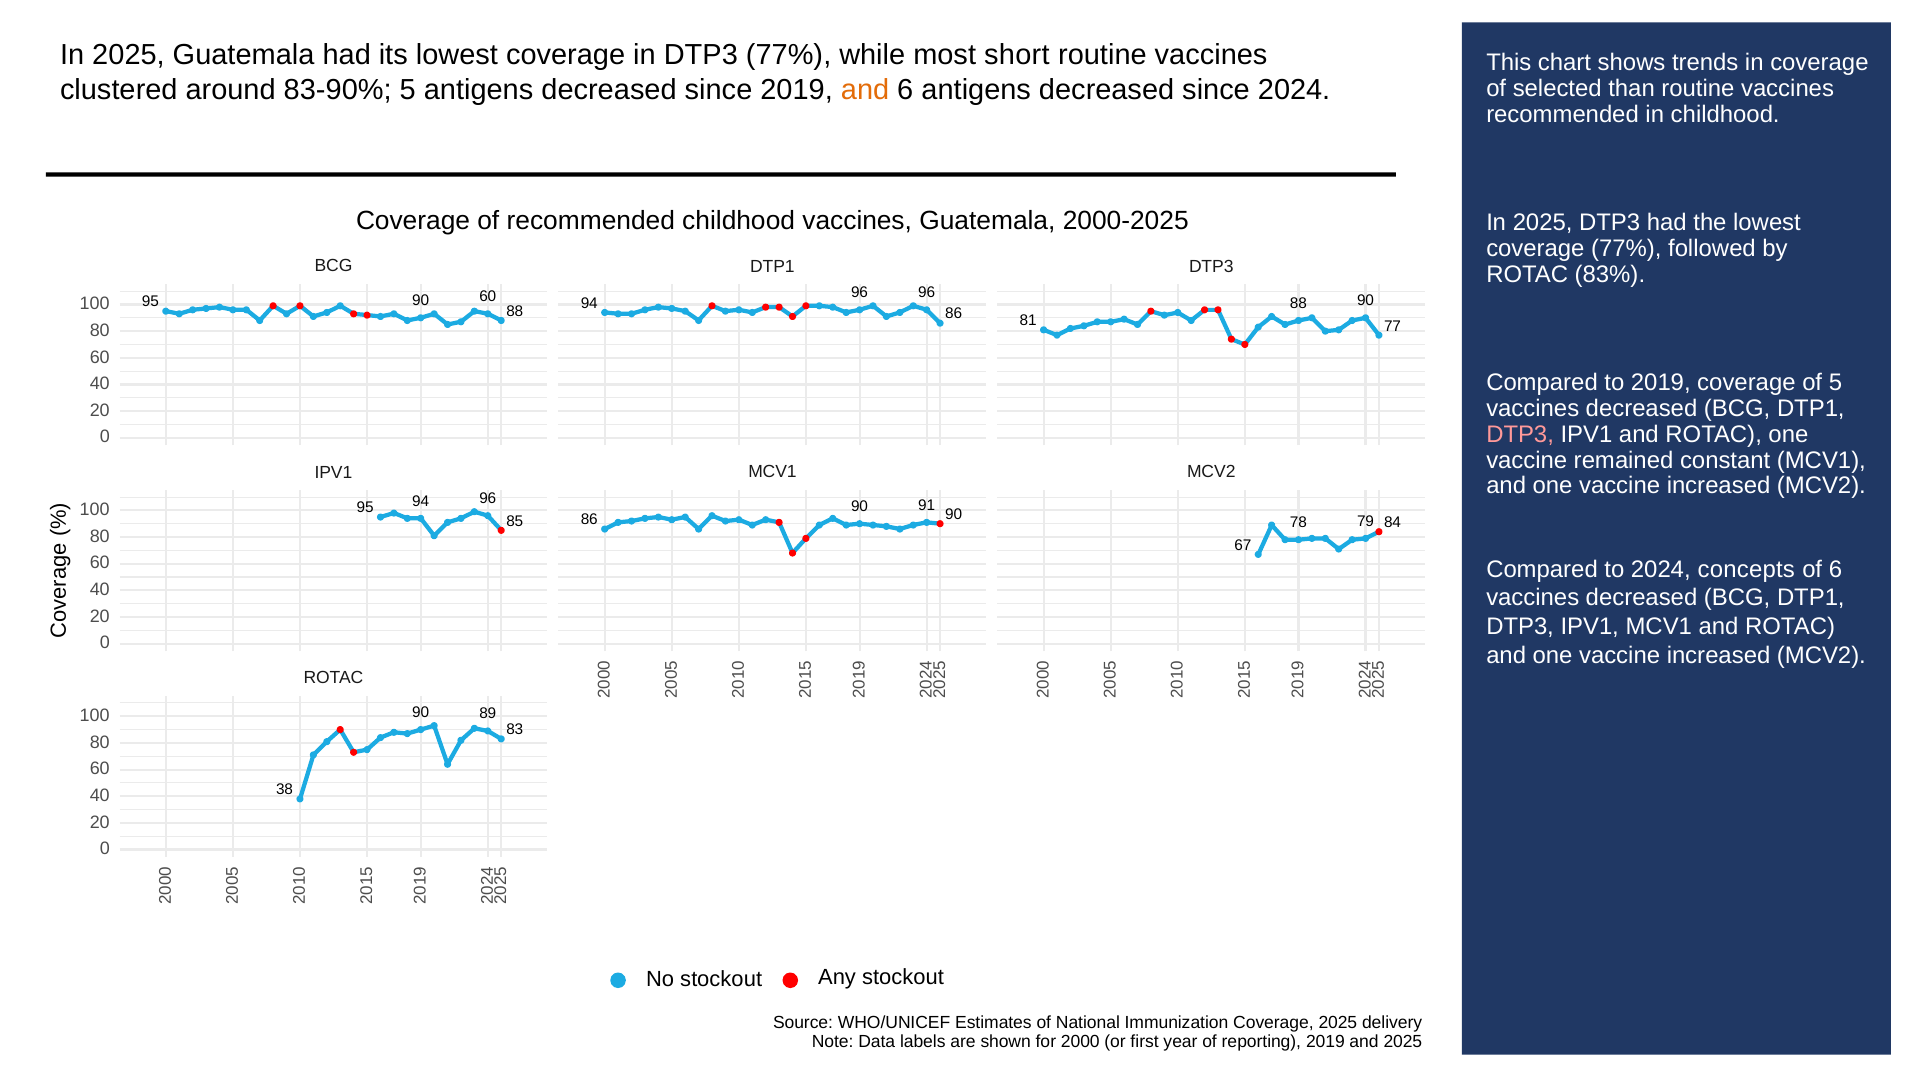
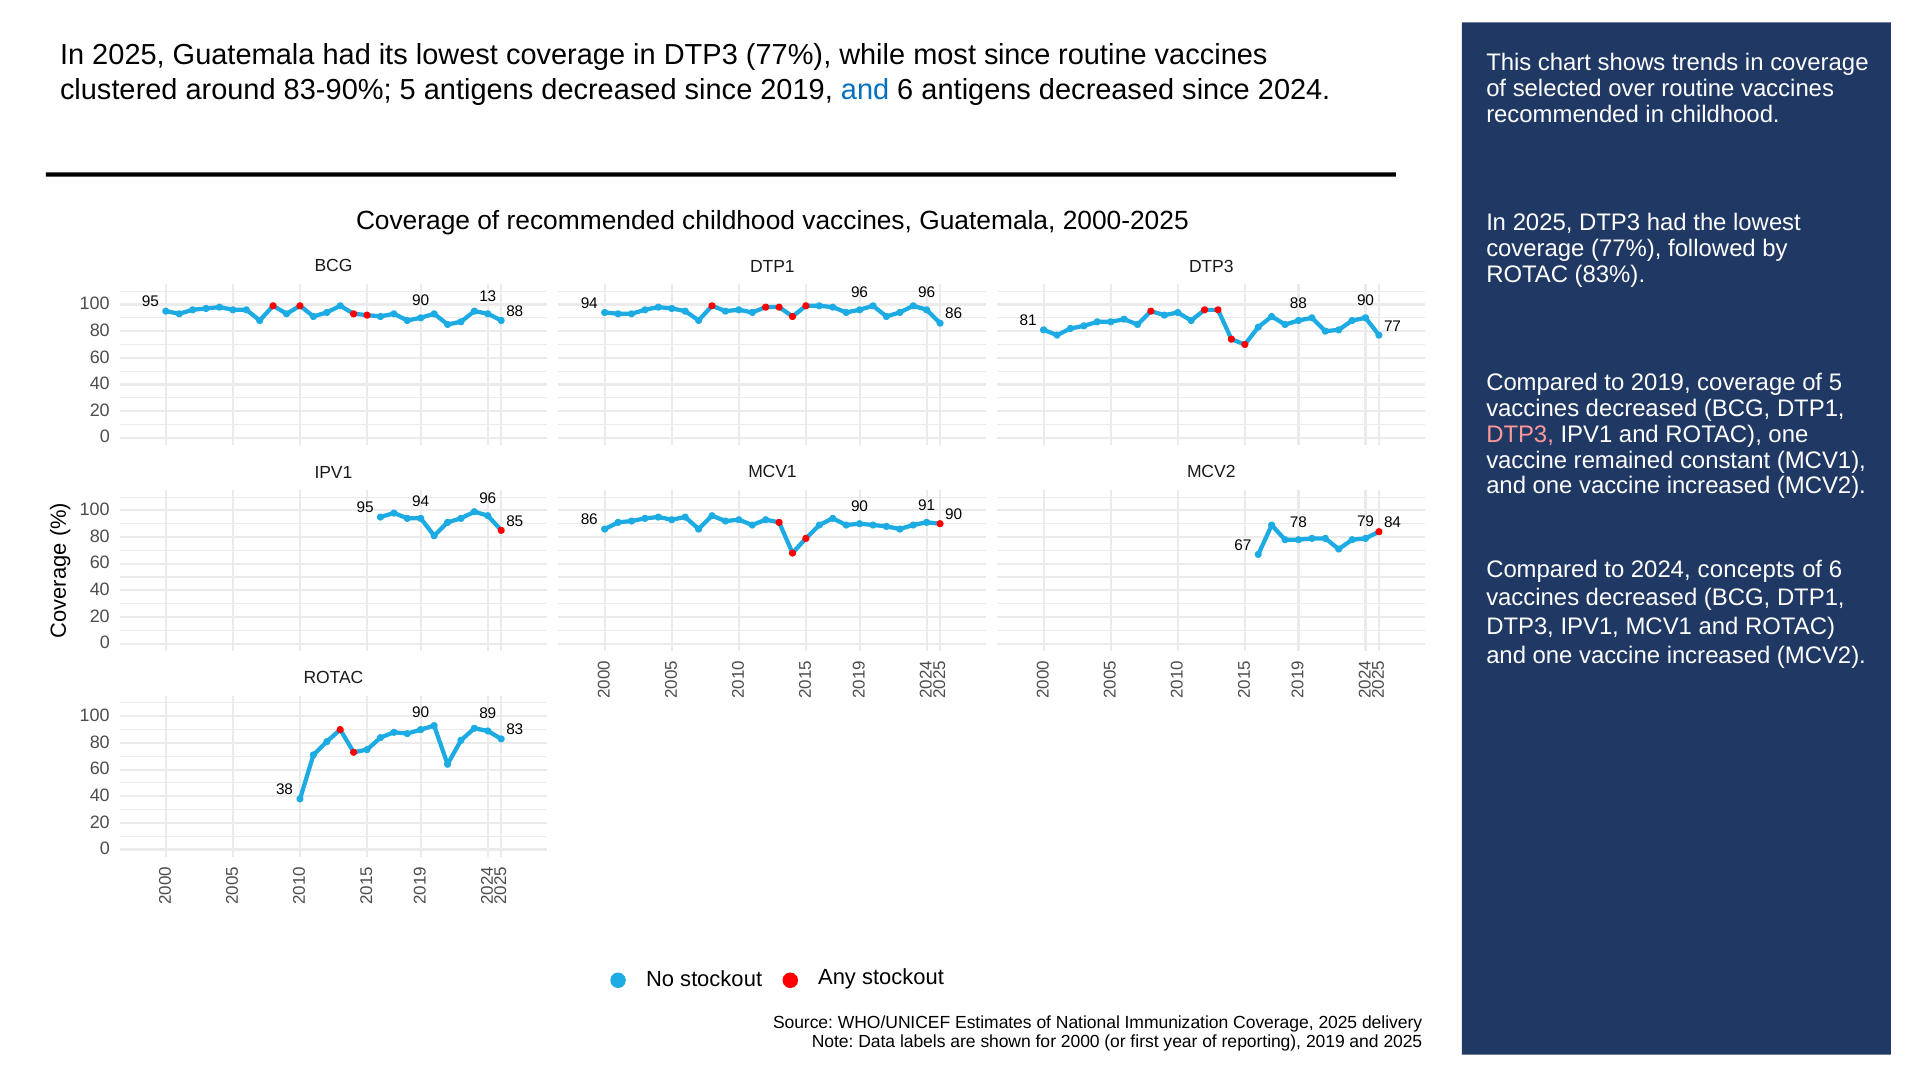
most short: short -> since (1017, 55)
and colour: orange -> blue (865, 90)
than: than -> over (1632, 89)
90 60: 60 -> 13 (488, 297)
